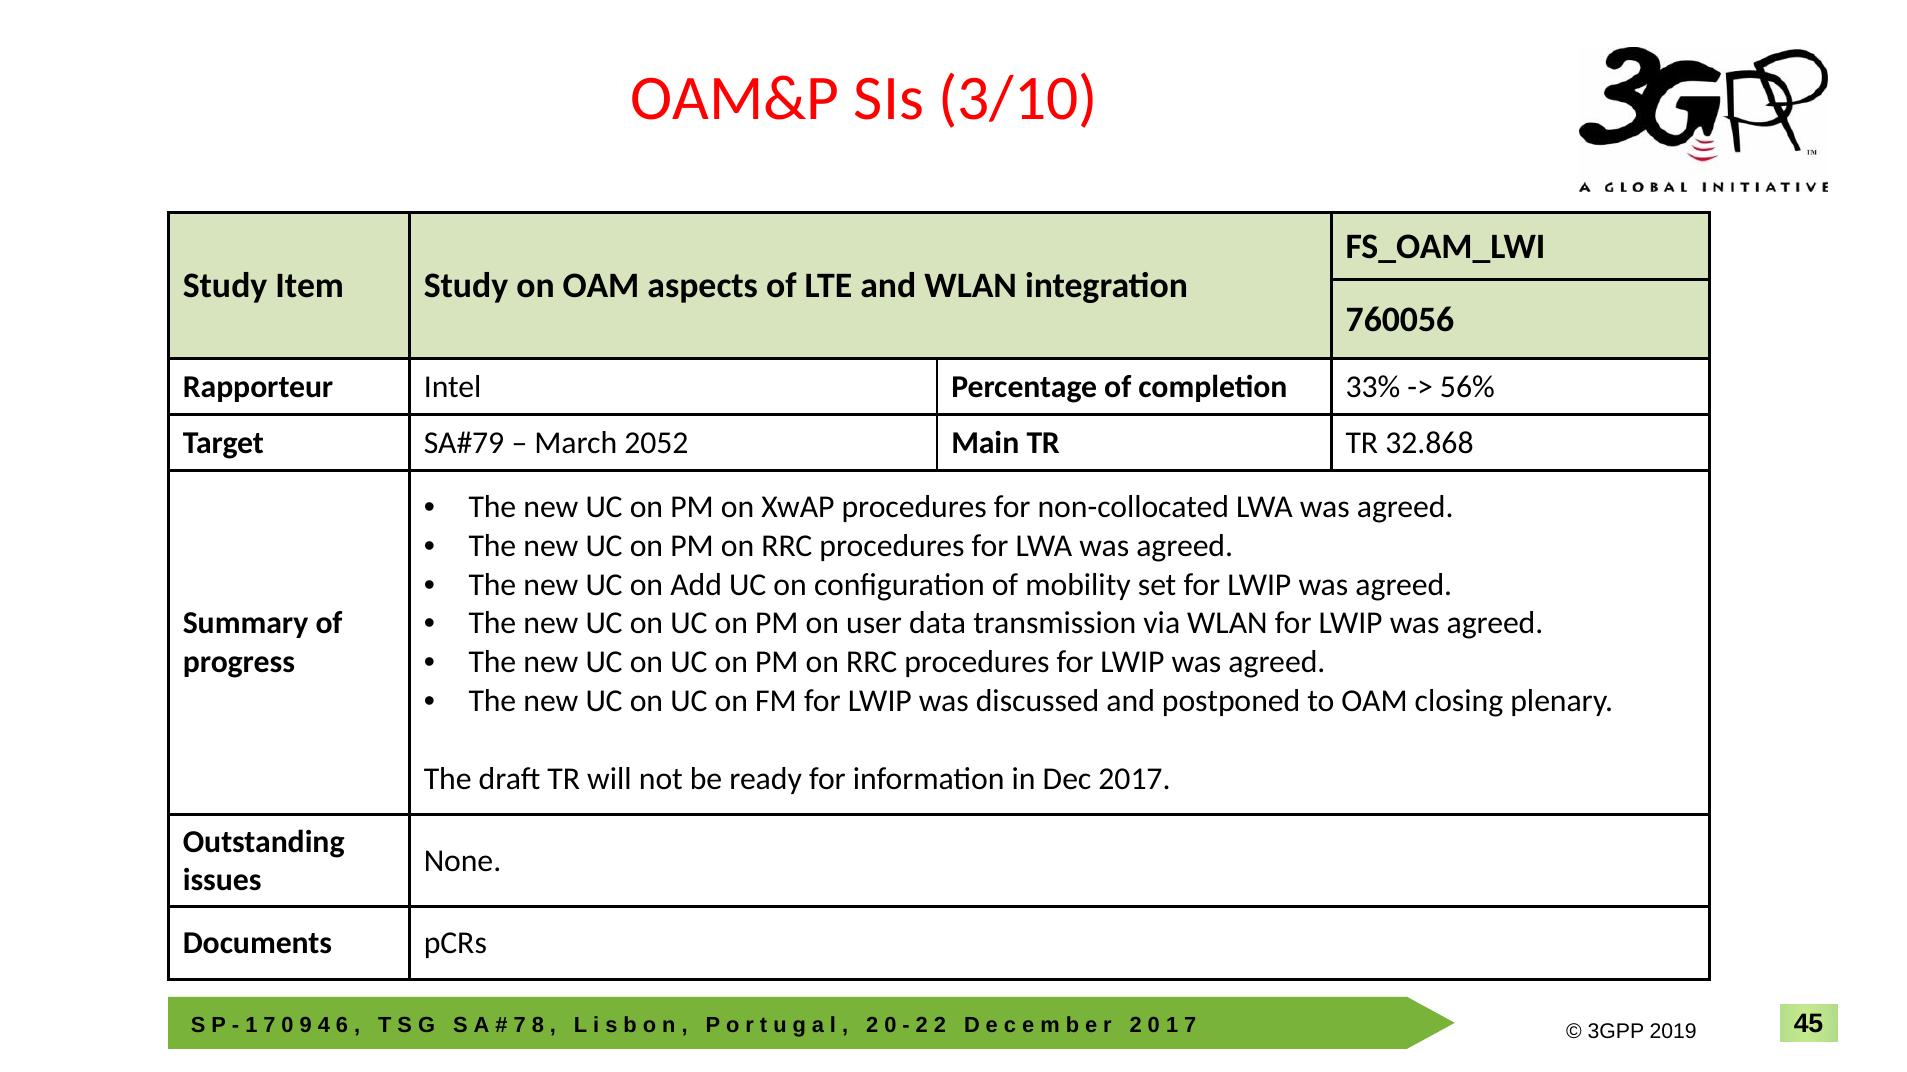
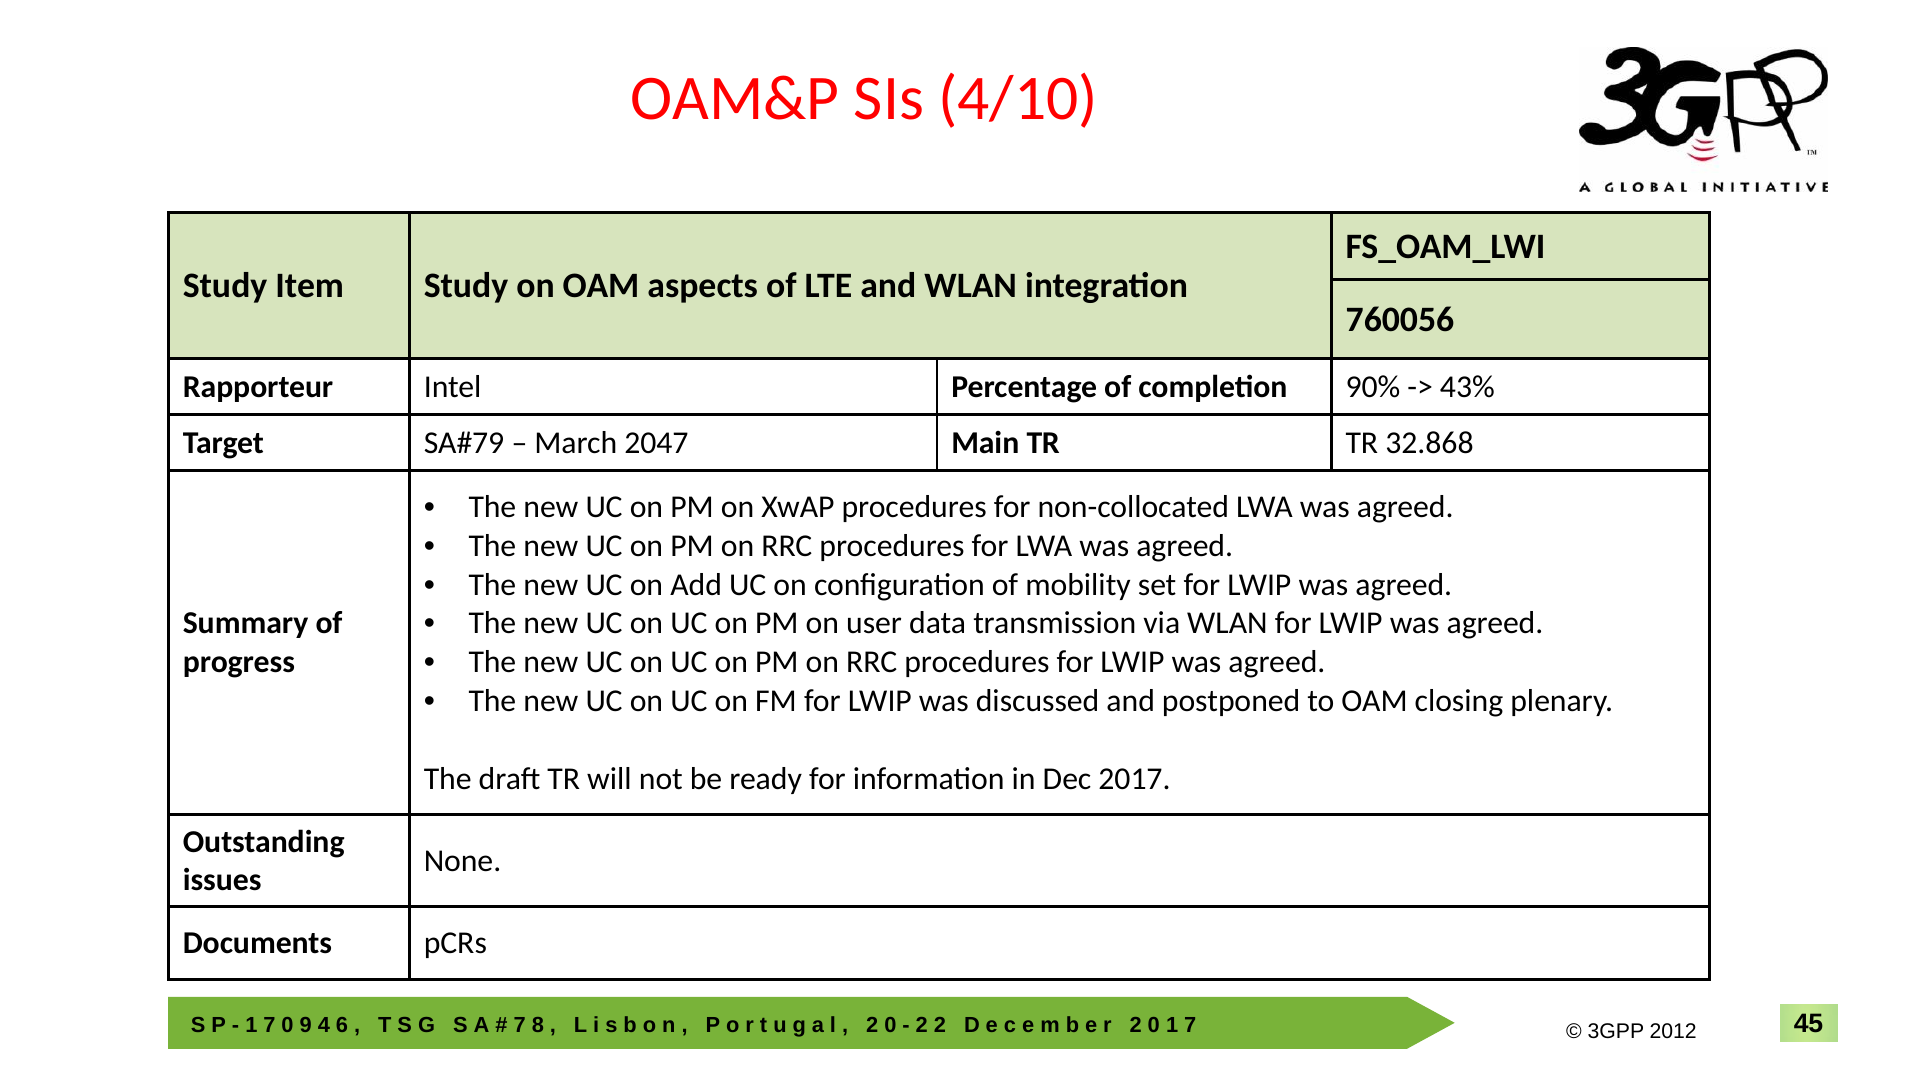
3/10: 3/10 -> 4/10 (1018, 99)
33%: 33% -> 90% (1373, 387)
56%: 56% -> 43% (1467, 387)
2052: 2052 -> 2047 (656, 443)
2019: 2019 -> 2012 (1673, 1032)
